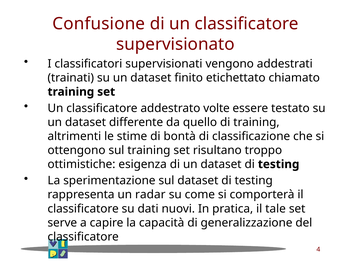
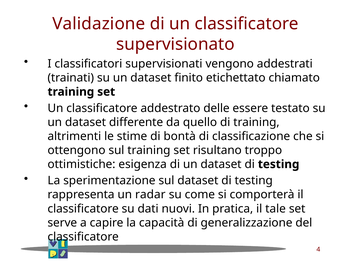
Confusione: Confusione -> Validazione (99, 24)
volte: volte -> delle (216, 108)
